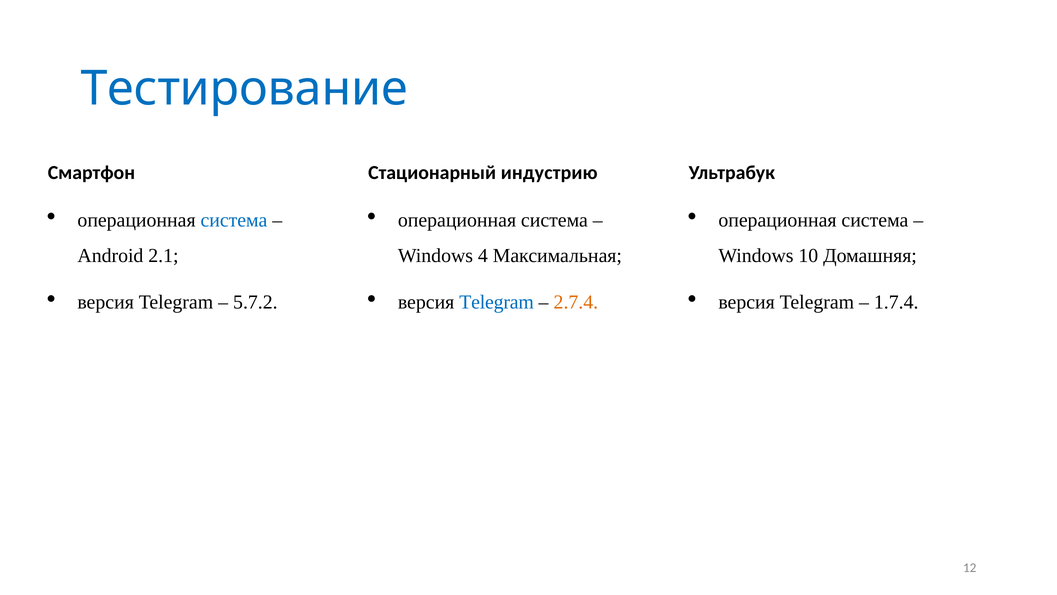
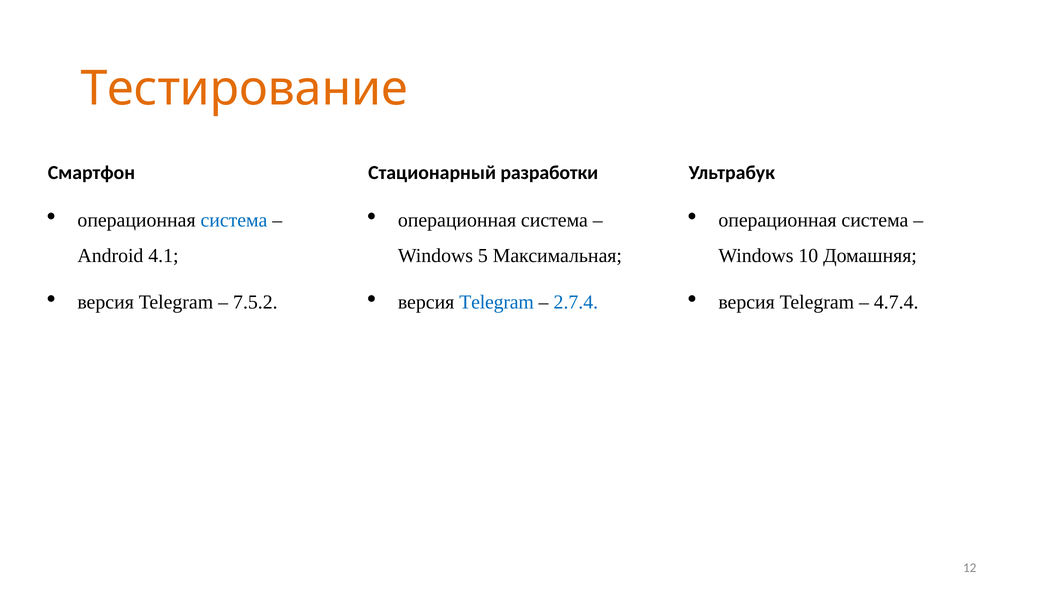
Тестирование colour: blue -> orange (244, 89)
индустрию: индустрию -> разработки (549, 173)
2.1: 2.1 -> 4.1 (163, 256)
4: 4 -> 5 (483, 256)
5.7.2: 5.7.2 -> 7.5.2 (255, 302)
2.7.4 colour: orange -> blue (576, 302)
1.7.4: 1.7.4 -> 4.7.4 (896, 302)
